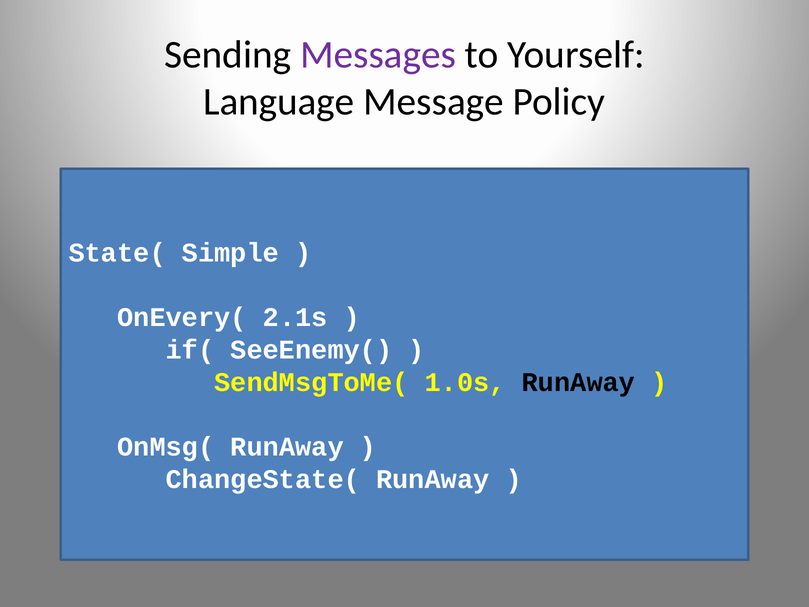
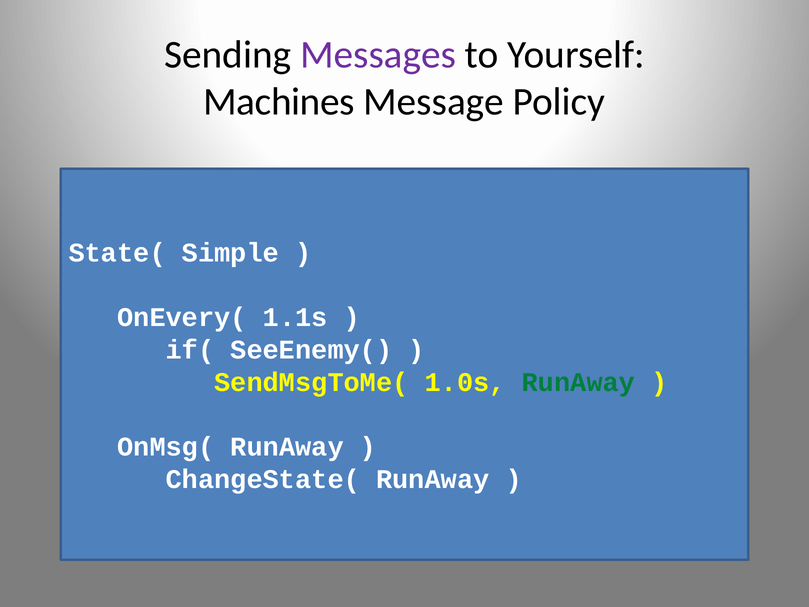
Language: Language -> Machines (279, 102)
2.1s: 2.1s -> 1.1s (295, 317)
RunAway colour: black -> green (578, 382)
